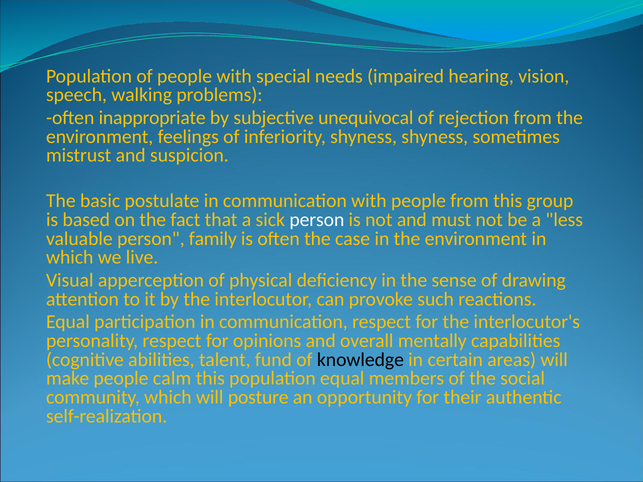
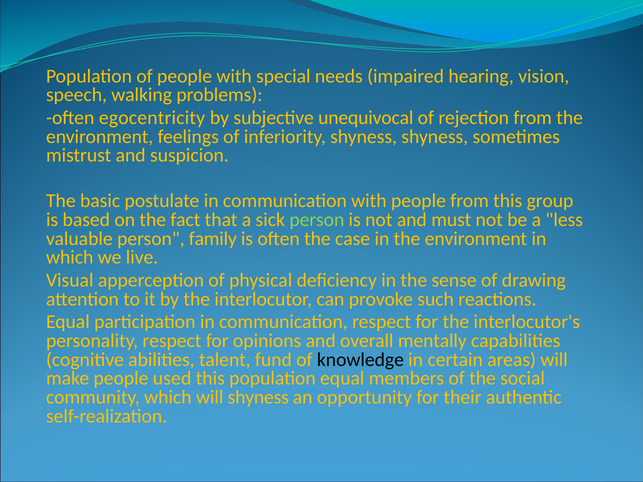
inappropriate: inappropriate -> egocentricity (152, 118)
person colour: white -> light green (317, 220)
calm: calm -> used (172, 379)
will posture: posture -> shyness (258, 397)
